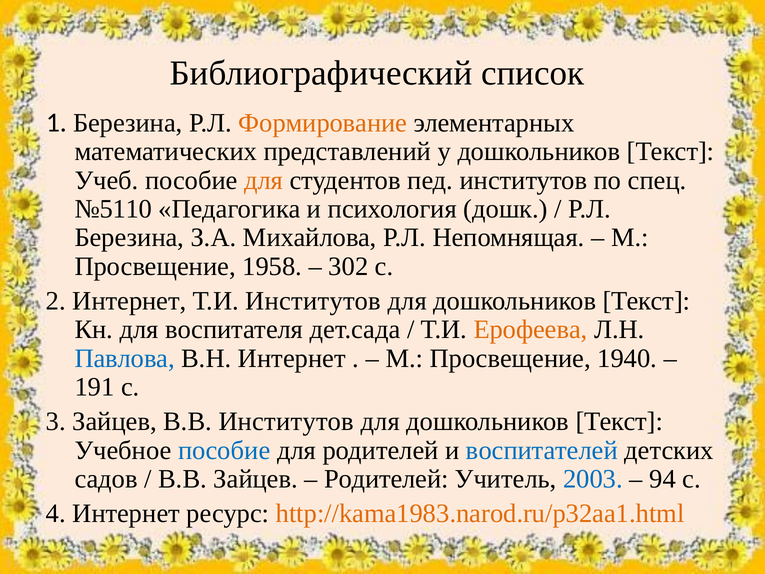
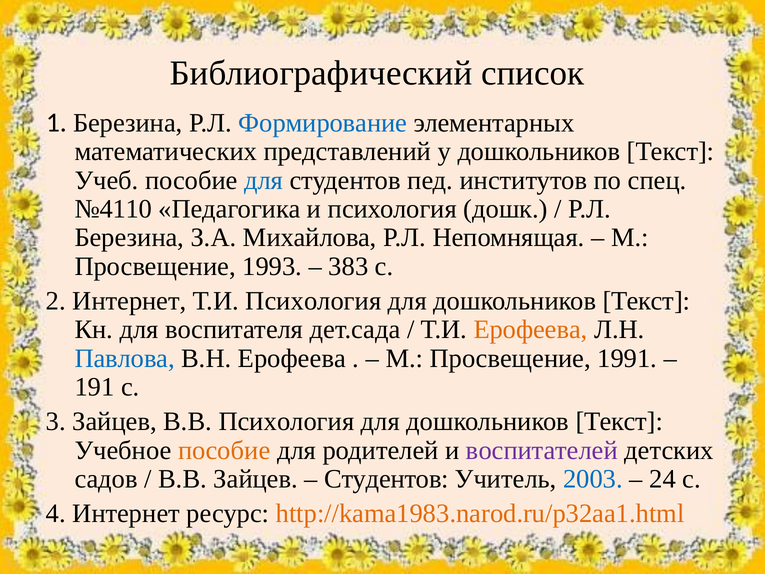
Формирование colour: orange -> blue (323, 123)
для colour: orange -> blue (264, 180)
№5110: №5110 -> №4110 (113, 209)
1958: 1958 -> 1993 (272, 266)
302: 302 -> 383 (348, 266)
Т.И Институтов: Институтов -> Психология (313, 301)
В.Н Интернет: Интернет -> Ерофеева (292, 358)
1940: 1940 -> 1991 (627, 358)
В.В Институтов: Институтов -> Психология (286, 421)
пособие colour: blue -> orange (224, 450)
воспитателей colour: blue -> purple (542, 450)
Родителей: Родителей -> Студентов (386, 479)
94: 94 -> 24 (663, 479)
